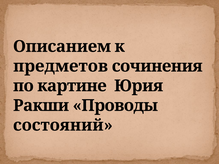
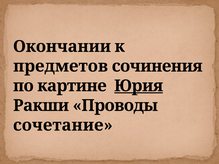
Описанием: Описанием -> Окончании (62, 47)
Юрия underline: none -> present (139, 86)
состояний: состояний -> сочетание (63, 125)
